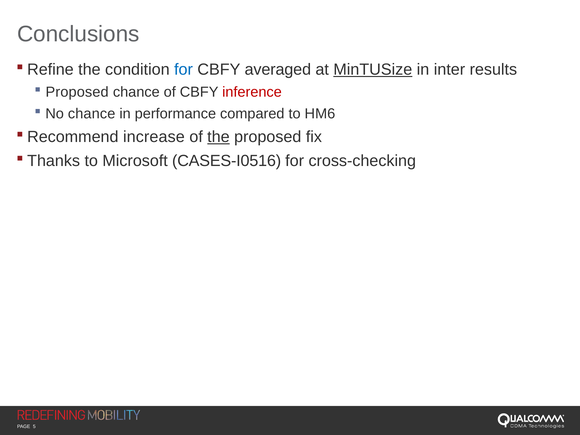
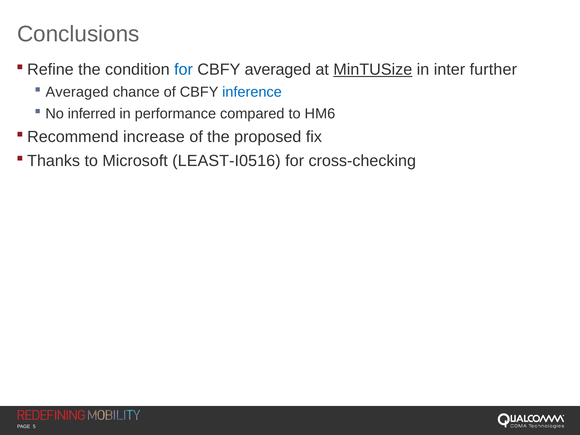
results: results -> further (493, 70)
Proposed: Proposed -> Averaged (77, 92)
inference colour: red -> blue (252, 92)
No chance: chance -> inferred (92, 114)
the underline: present -> none (218, 137)
CASES-I0516: CASES-I0516 -> LEAST-I0516 (226, 161)
